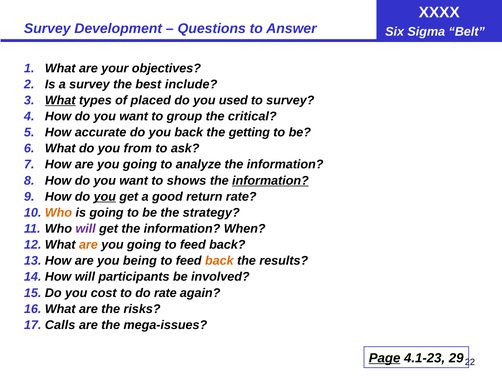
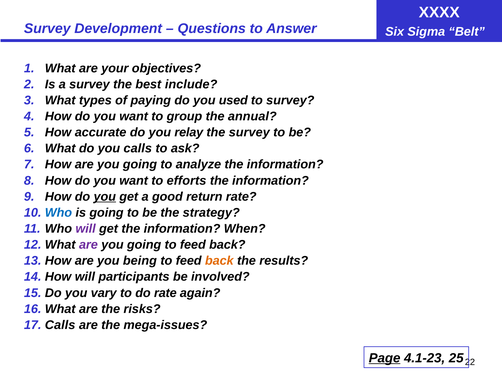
What underline: present -> none (60, 100)
placed: placed -> paying (151, 100)
critical: critical -> annual (252, 117)
you back: back -> relay (189, 133)
the getting: getting -> survey (249, 133)
you from: from -> calls (138, 149)
shows: shows -> efforts (187, 181)
information underline: present -> none (270, 181)
Who colour: orange -> blue (58, 213)
are colour: orange -> purple (88, 245)
cost: cost -> vary (104, 293)
29: 29 -> 25 (456, 359)
